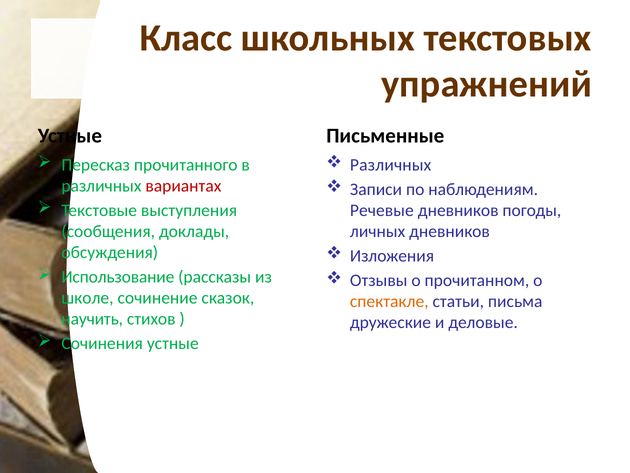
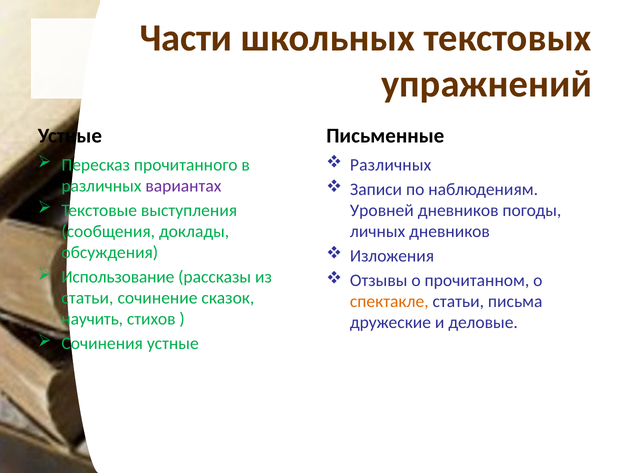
Класс: Класс -> Части (186, 38)
вариантах colour: red -> purple (183, 186)
Речевые: Речевые -> Уровней (382, 210)
школе: школе -> статьи (87, 298)
